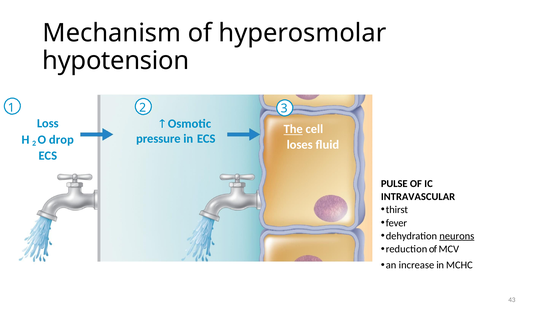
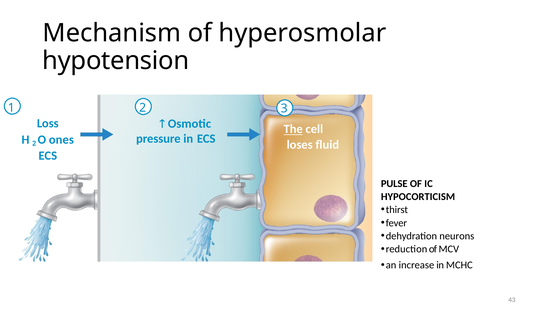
drop: drop -> ones (61, 140)
INTRAVASCULAR: INTRAVASCULAR -> HYPOCORTICISM (418, 197)
neurons underline: present -> none (457, 236)
